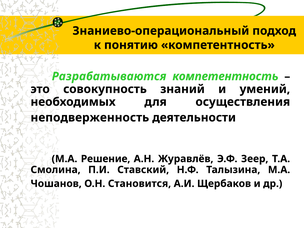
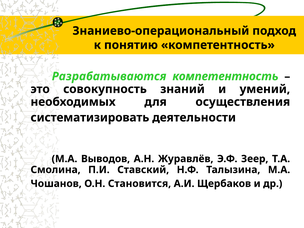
неподверженность: неподверженность -> систематизировать (90, 118)
Решение: Решение -> Выводов (106, 159)
